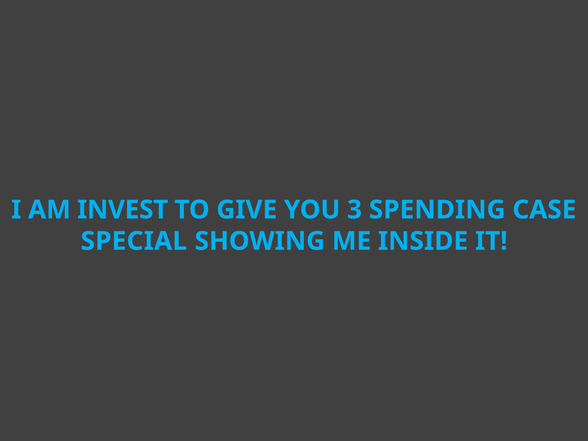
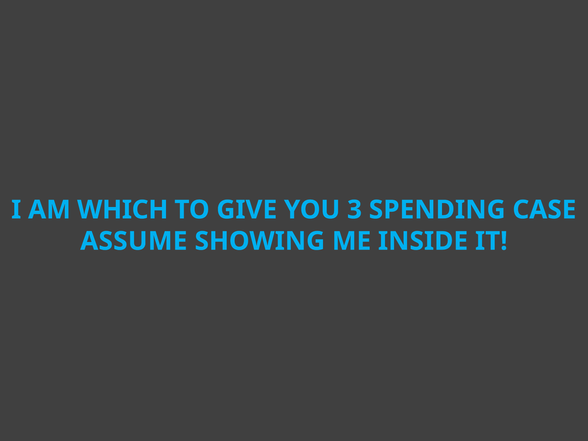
INVEST: INVEST -> WHICH (123, 210)
SPECIAL: SPECIAL -> ASSUME (134, 241)
